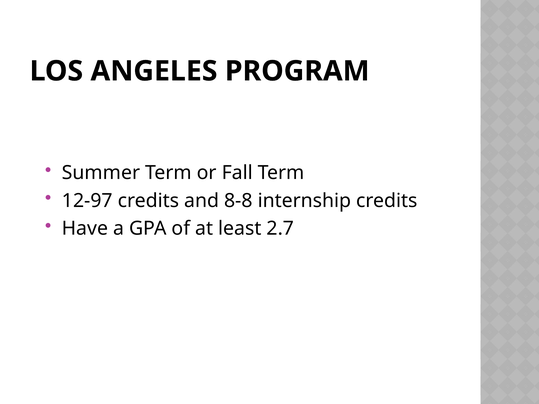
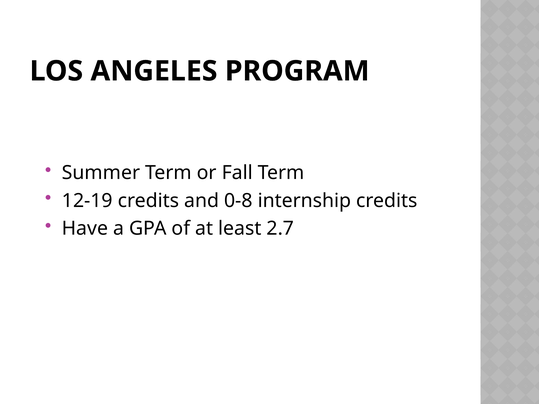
12-97: 12-97 -> 12-19 (87, 201)
8-8: 8-8 -> 0-8 (238, 201)
